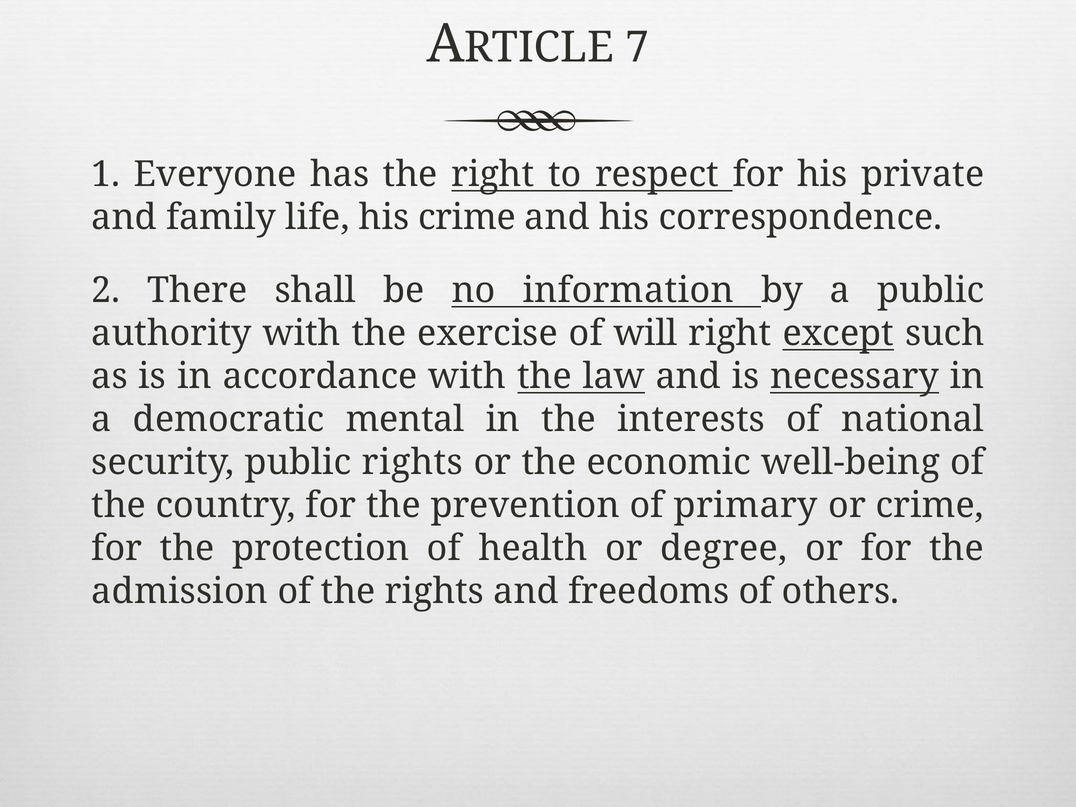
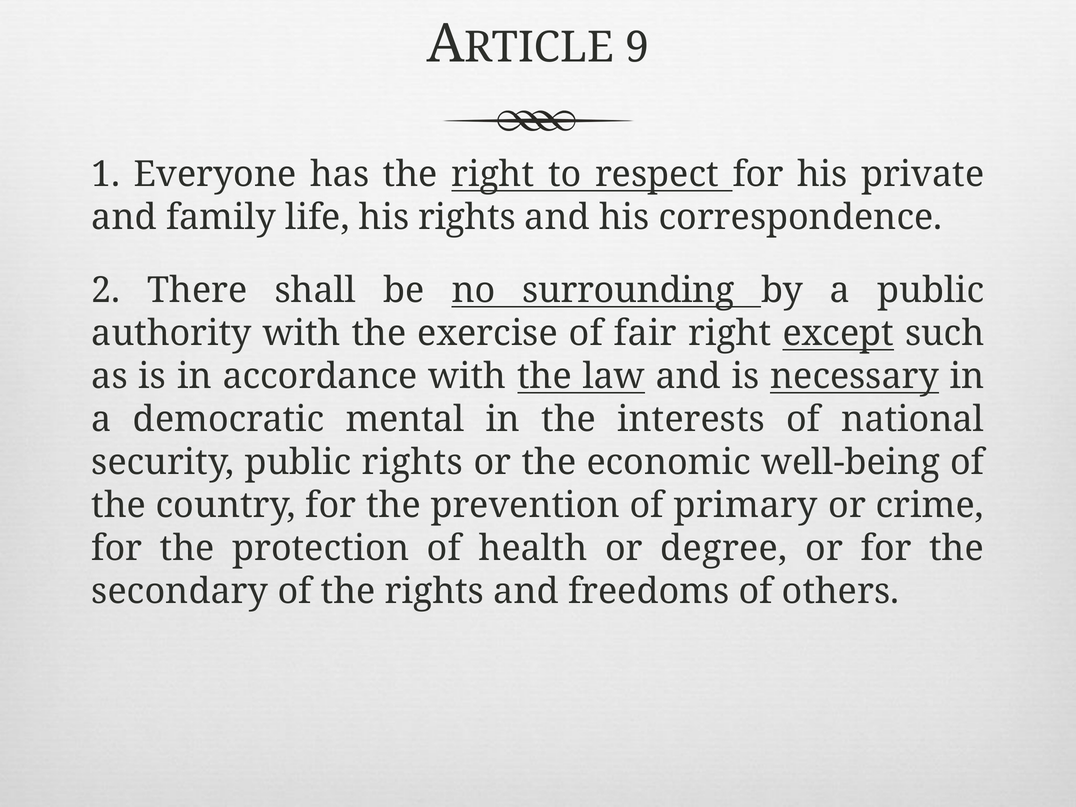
7: 7 -> 9 (637, 48)
his crime: crime -> rights (467, 217)
information: information -> surrounding (629, 290)
will: will -> fair (645, 333)
admission: admission -> secondary (180, 592)
